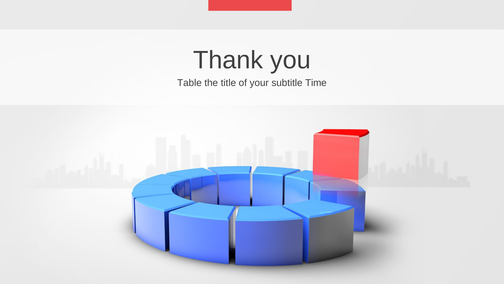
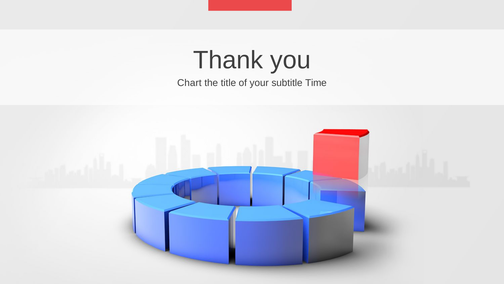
Table: Table -> Chart (189, 83)
